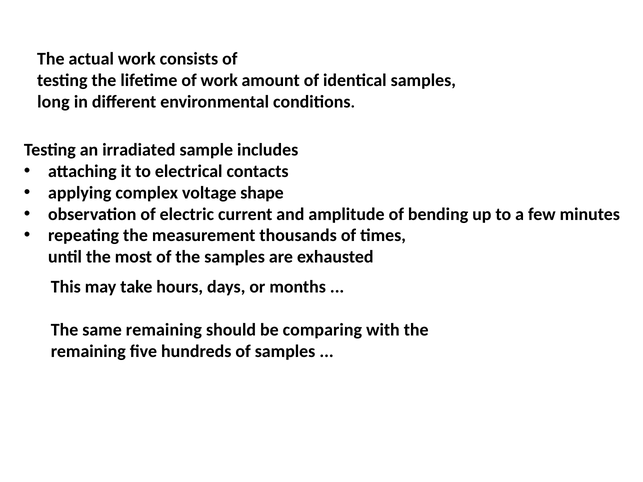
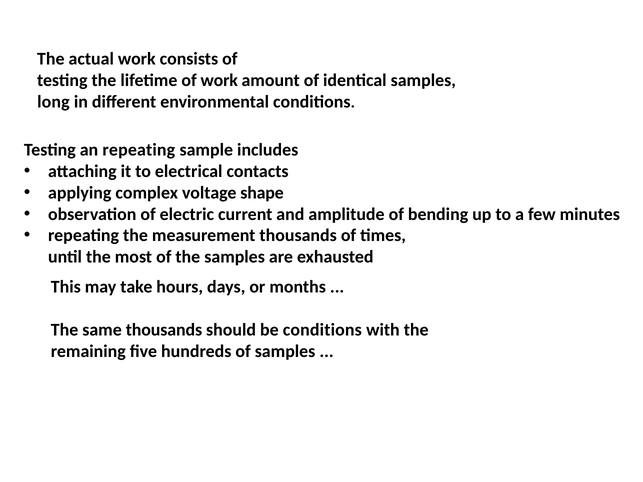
an irradiated: irradiated -> repeating (139, 150)
same remaining: remaining -> thousands (164, 330)
be comparing: comparing -> conditions (322, 330)
